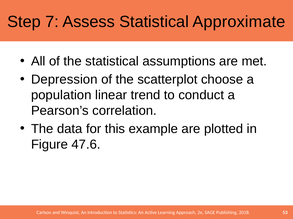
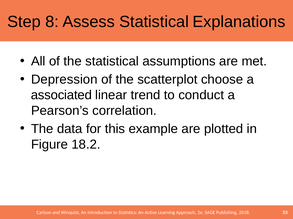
7: 7 -> 8 (52, 22)
Approximate: Approximate -> Explanations (239, 22)
population: population -> associated (61, 95)
47.6: 47.6 -> 18.2 (86, 145)
